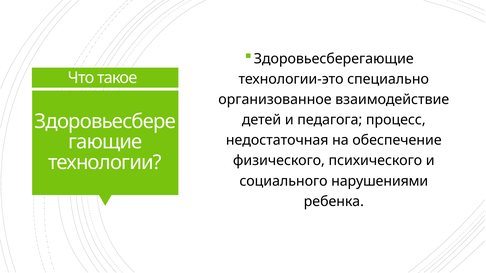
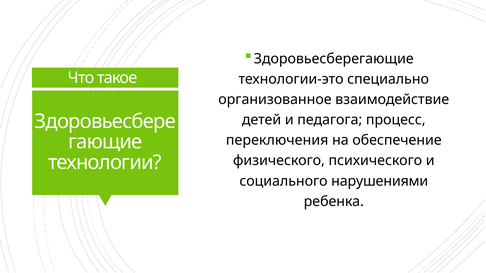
недостаточная: недостаточная -> переключения (277, 140)
